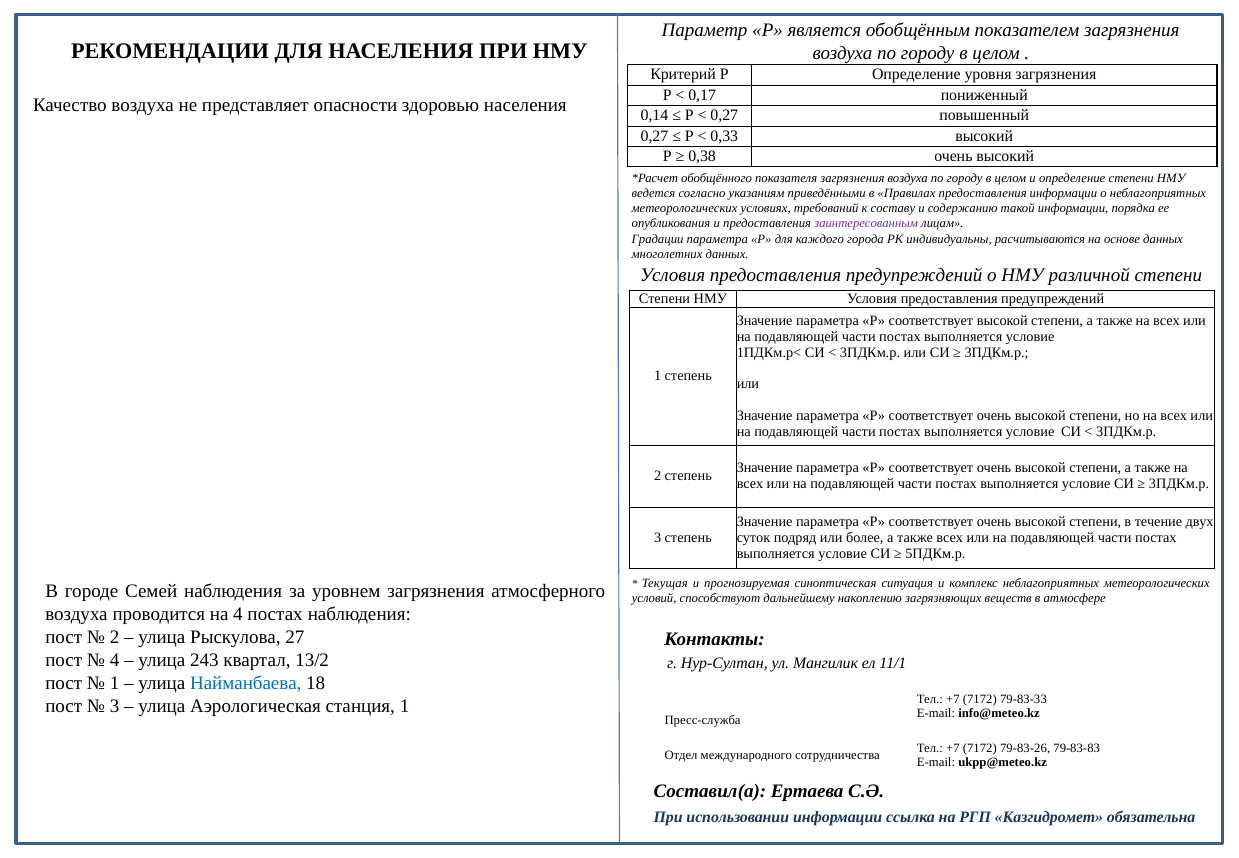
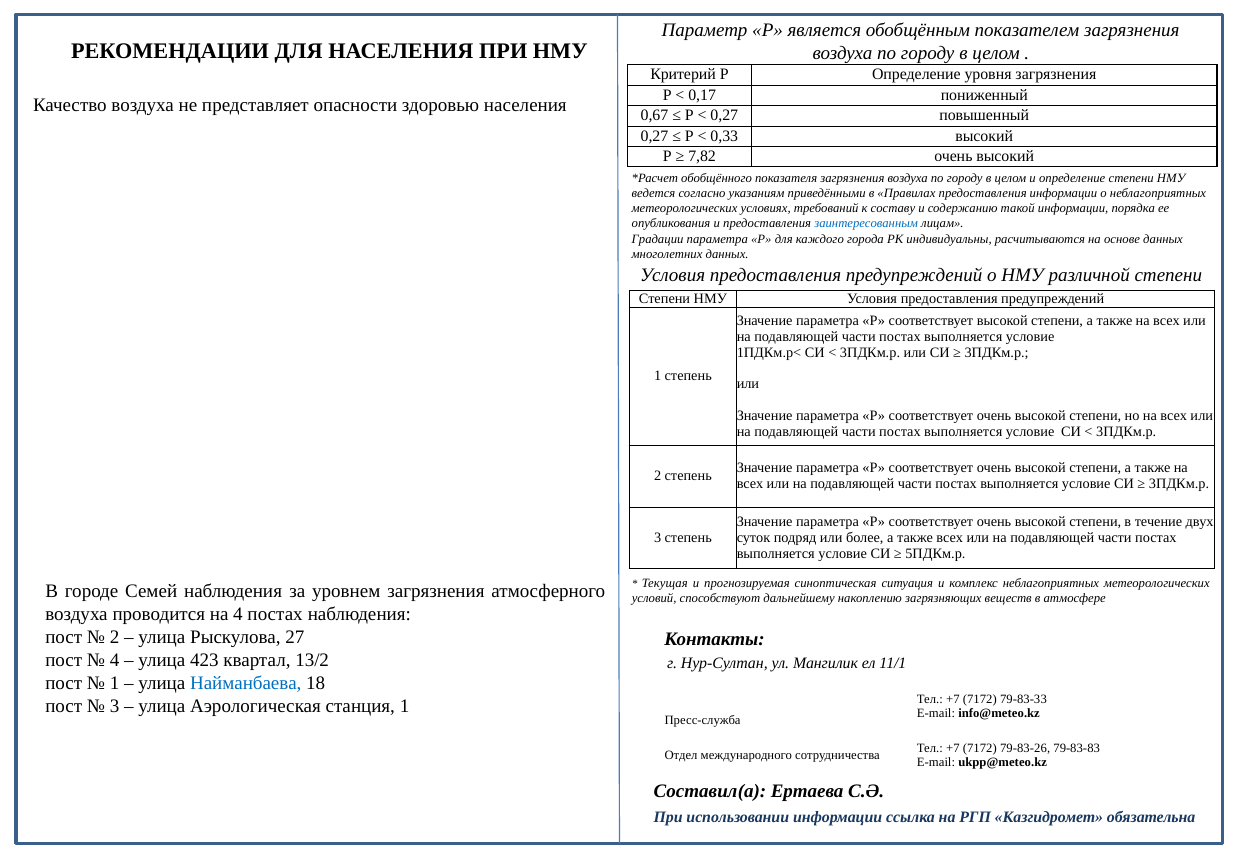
0,14: 0,14 -> 0,67 (655, 115)
0,38: 0,38 -> 7,82 (702, 156)
заинтересованным colour: purple -> blue (866, 224)
243: 243 -> 423 (204, 660)
